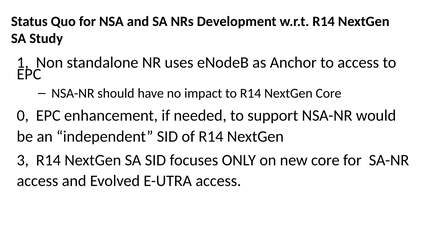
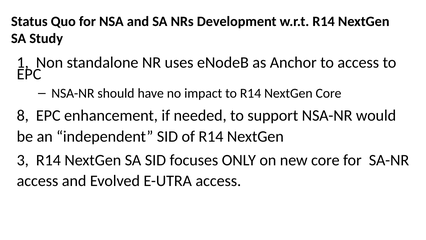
0: 0 -> 8 (23, 116)
